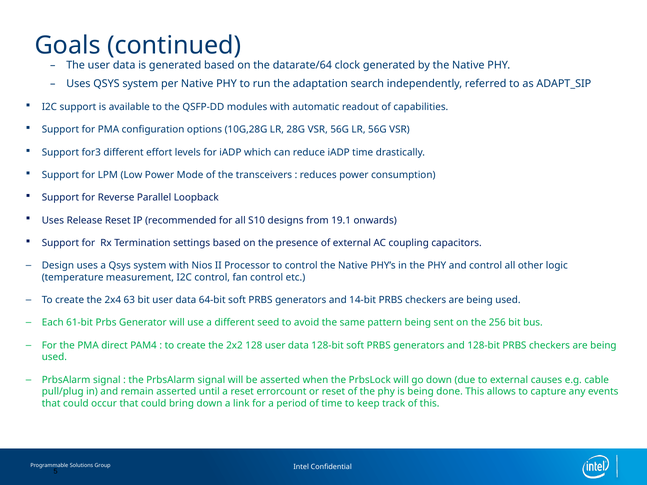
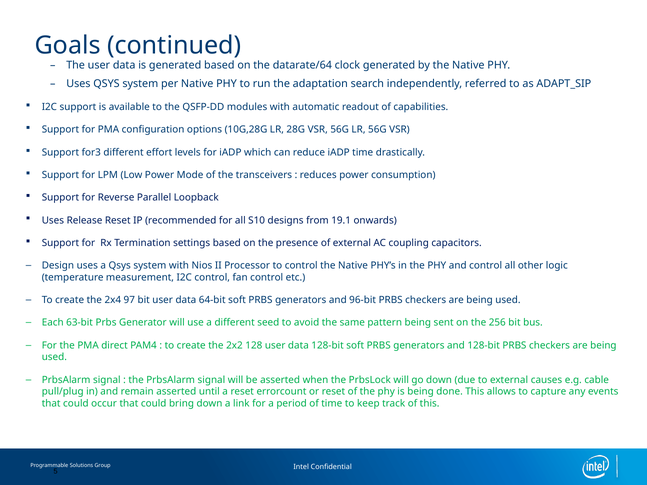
63: 63 -> 97 (129, 300)
14-bit: 14-bit -> 96-bit (363, 300)
61-bit: 61-bit -> 63-bit (80, 323)
